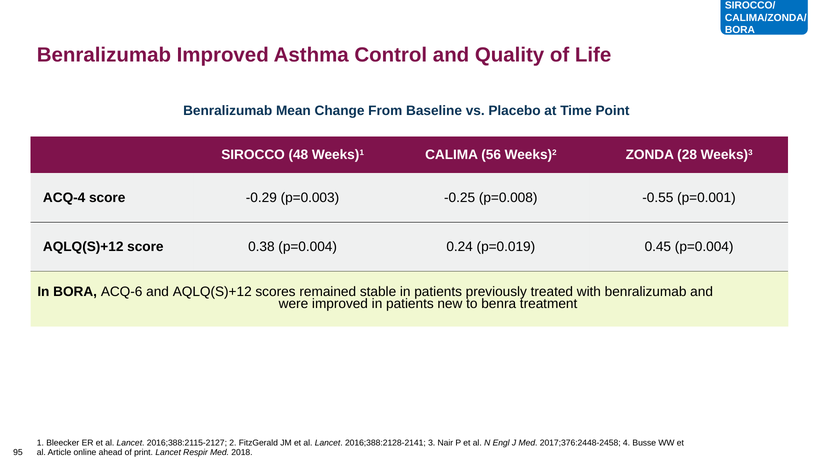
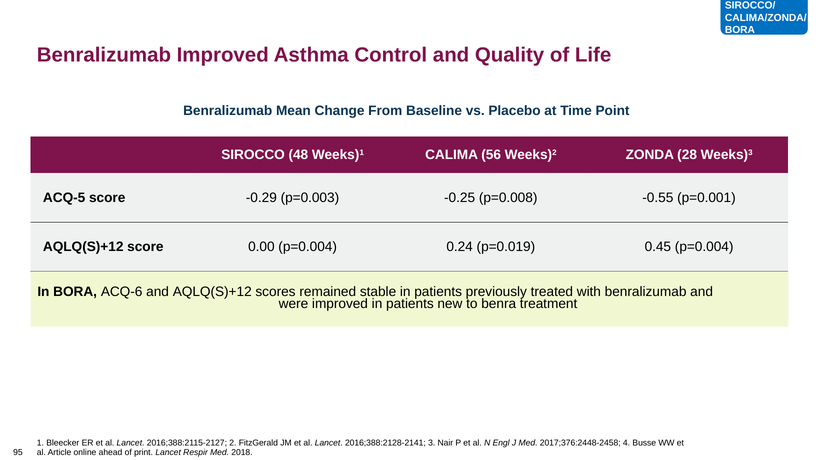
ACQ-4: ACQ-4 -> ACQ-5 (64, 198)
0.38: 0.38 -> 0.00 (261, 247)
